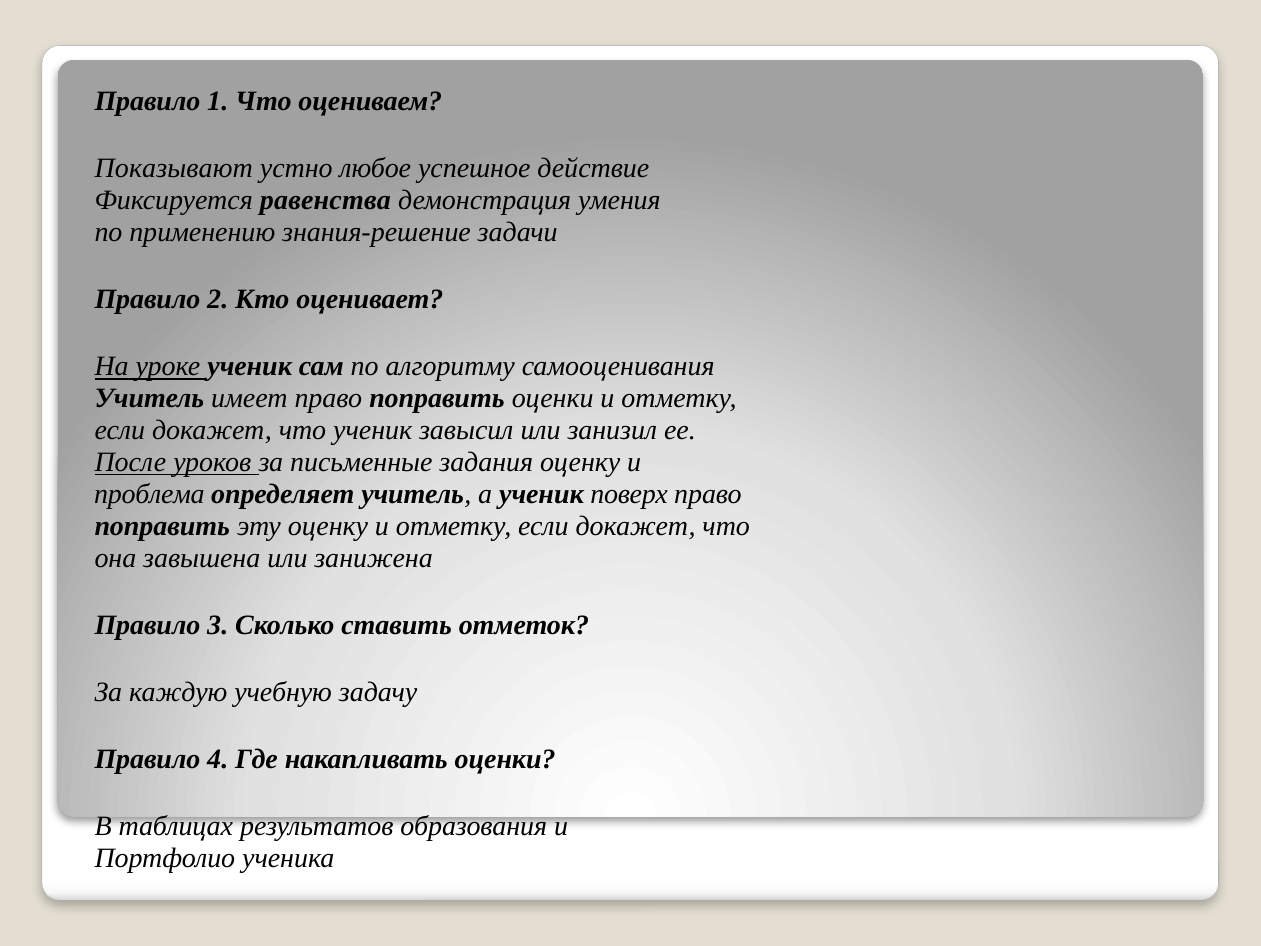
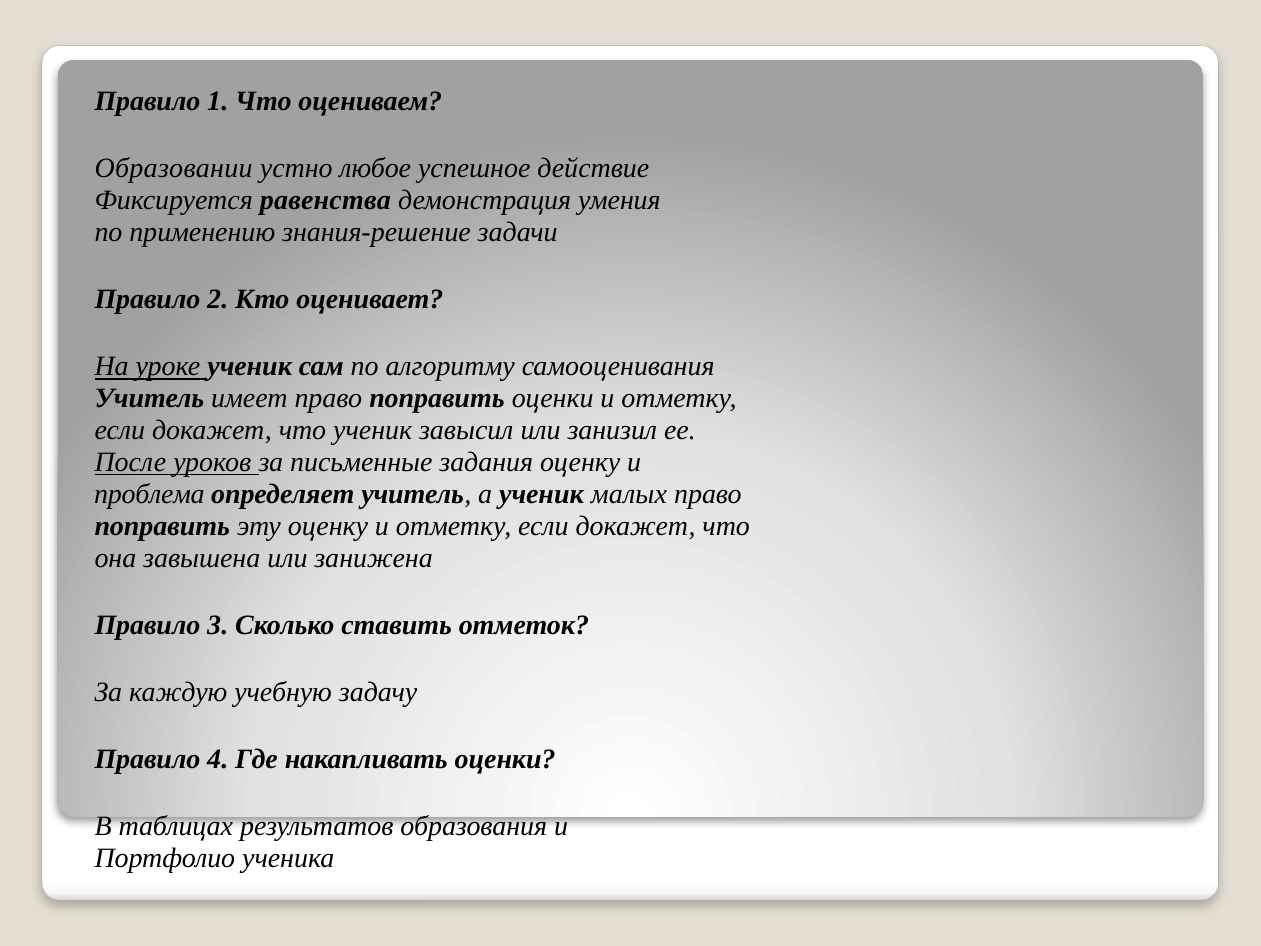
Показывают: Показывают -> Образовании (174, 168)
поверх: поверх -> малых (629, 494)
